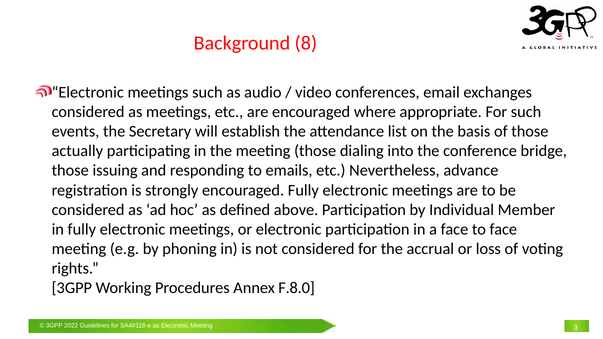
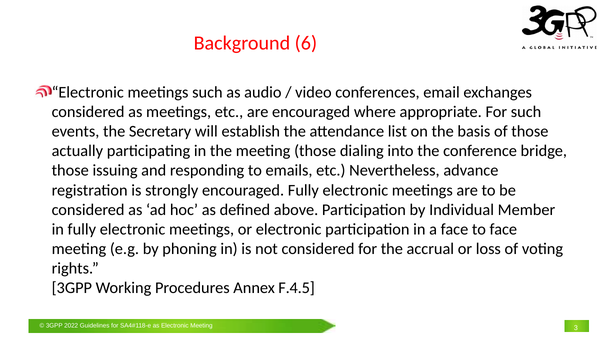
8: 8 -> 6 (306, 43)
F.8.0: F.8.0 -> F.4.5 (297, 288)
